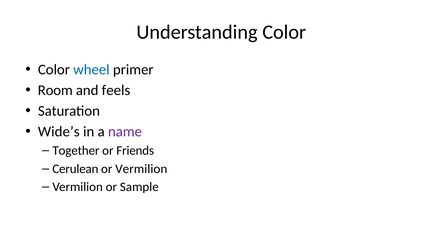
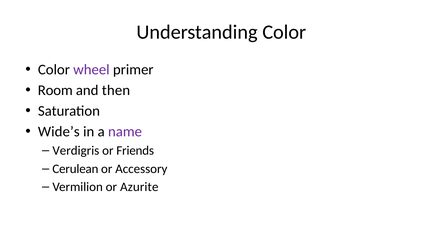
wheel colour: blue -> purple (91, 70)
feels: feels -> then (116, 90)
Together: Together -> Verdigris (76, 151)
or Vermilion: Vermilion -> Accessory (141, 169)
Sample: Sample -> Azurite (139, 187)
